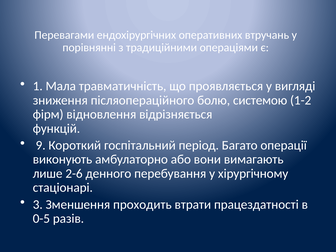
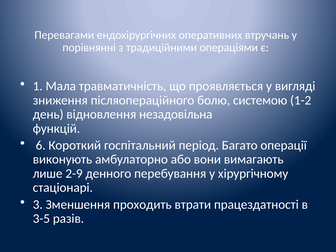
фірм: фірм -> день (48, 114)
відрізняється: відрізняється -> незадовільна (176, 114)
9: 9 -> 6 (41, 145)
2-6: 2-6 -> 2-9 (74, 174)
0-5: 0-5 -> 3-5 (41, 219)
